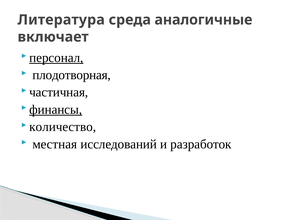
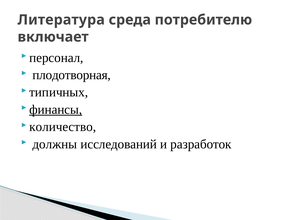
аналогичные: аналогичные -> потребителю (203, 20)
персонал underline: present -> none (56, 58)
частичная: частичная -> типичных (59, 92)
местная: местная -> должны (55, 144)
